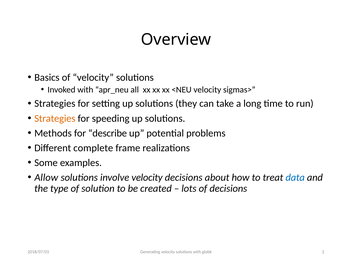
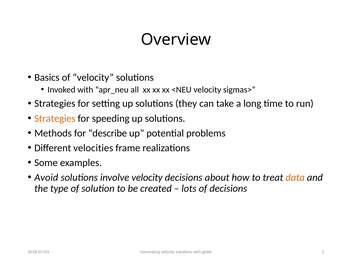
complete: complete -> velocities (93, 148)
Allow: Allow -> Avoid (46, 177)
data colour: blue -> orange (295, 177)
